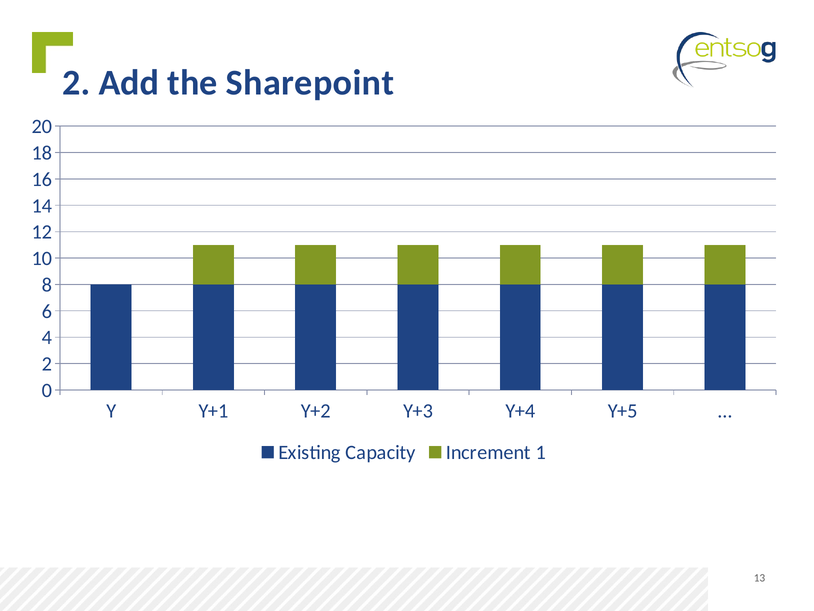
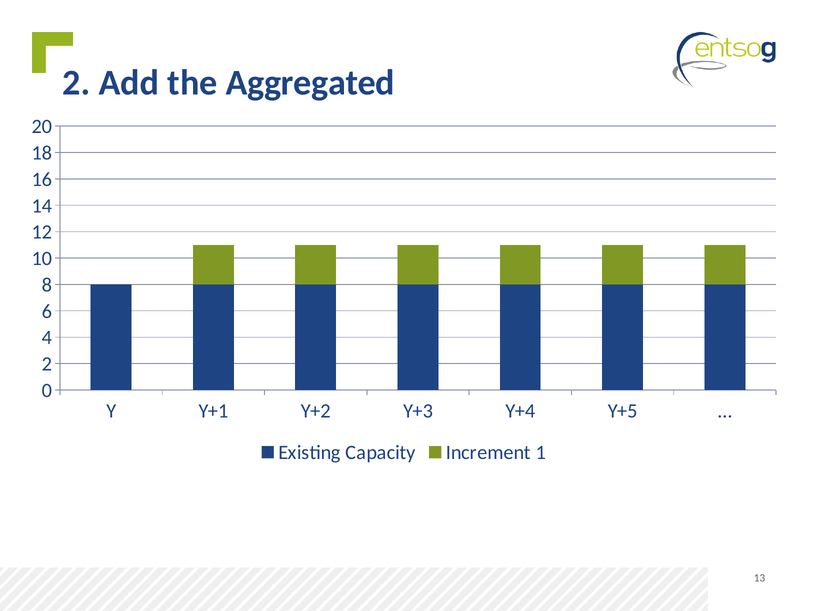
Sharepoint: Sharepoint -> Aggregated (310, 83)
